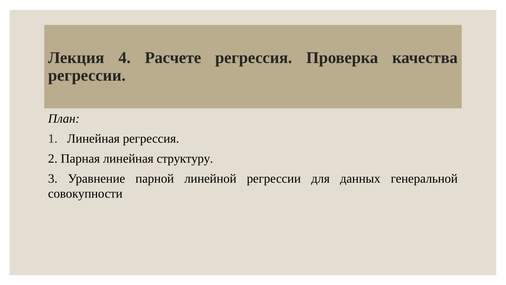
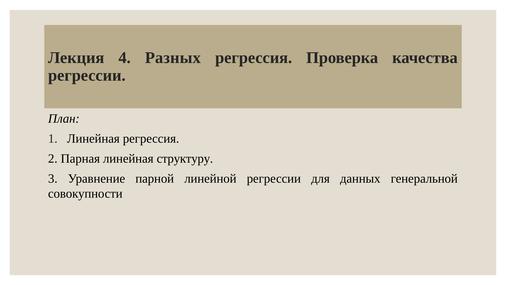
Расчете: Расчете -> Разных (173, 58)
